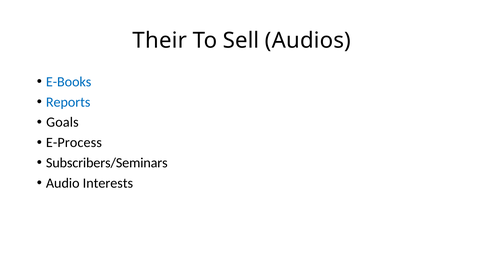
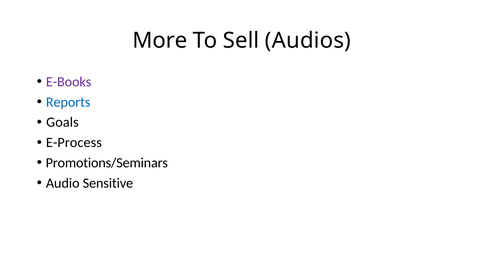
Their: Their -> More (160, 41)
E-Books colour: blue -> purple (69, 82)
Subscribers/Seminars: Subscribers/Seminars -> Promotions/Seminars (107, 163)
Interests: Interests -> Sensitive (108, 183)
